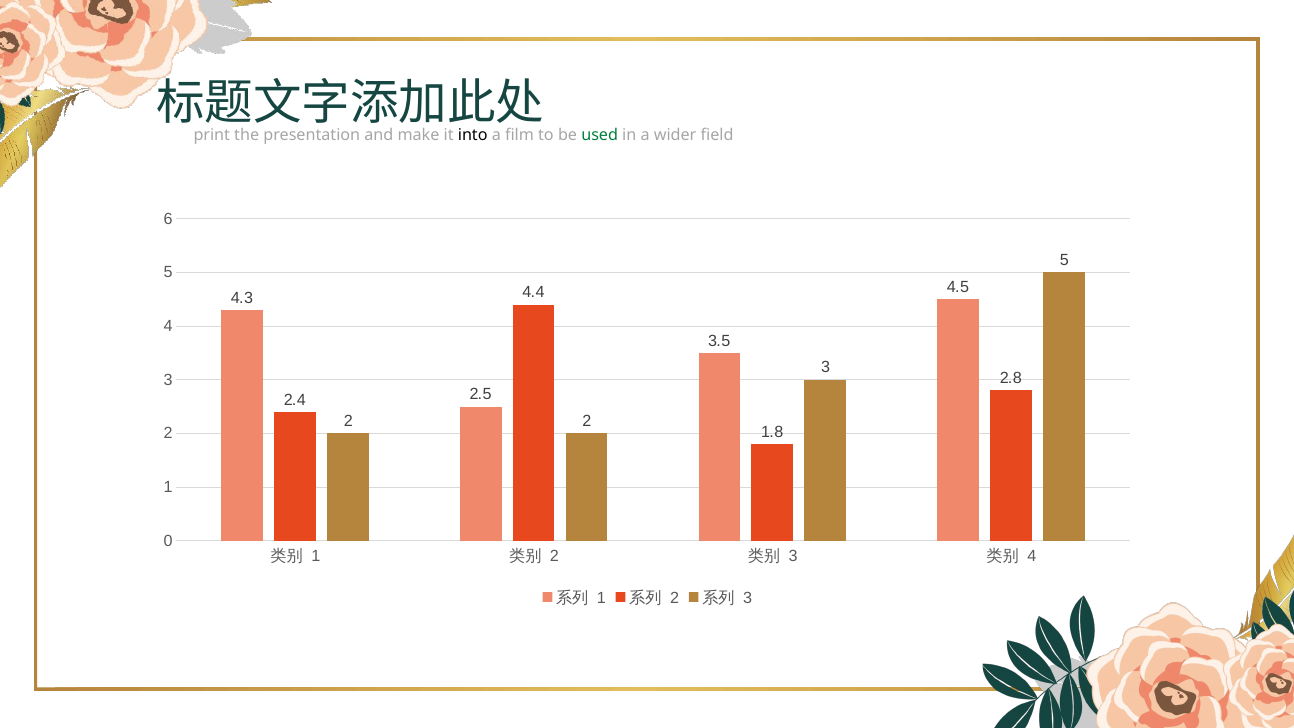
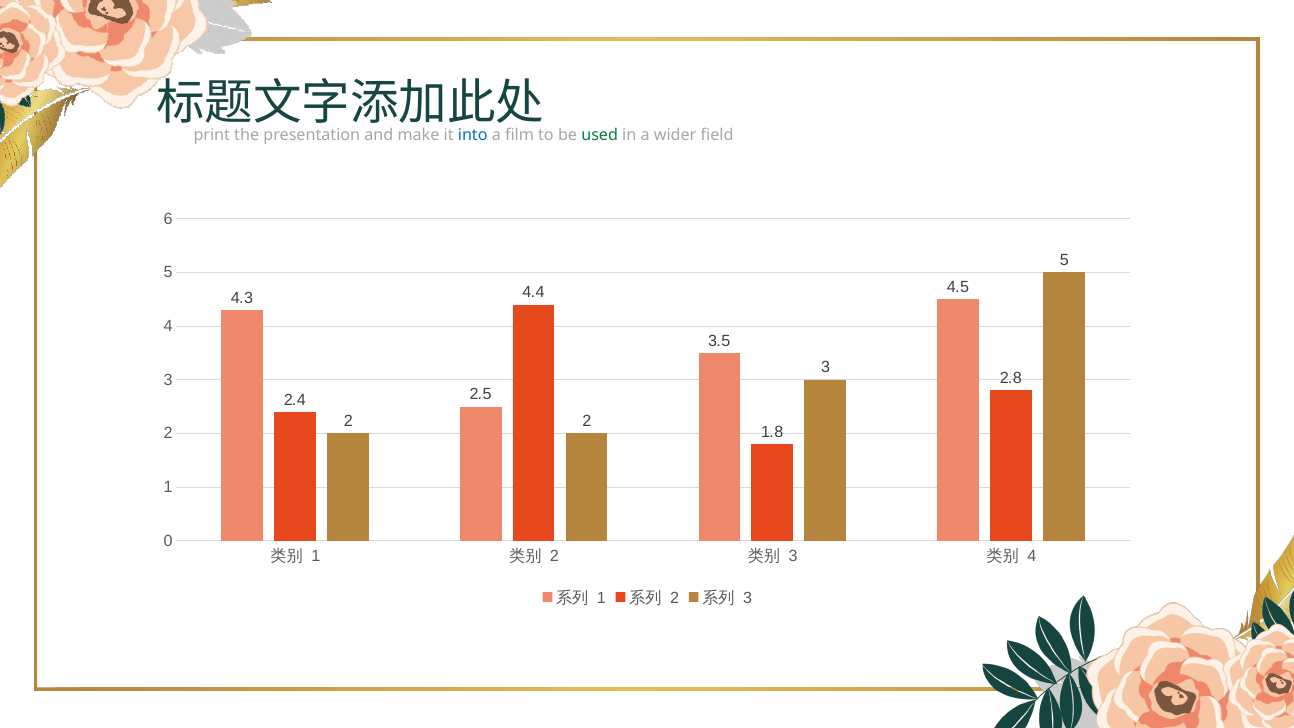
into colour: black -> blue (473, 135)
